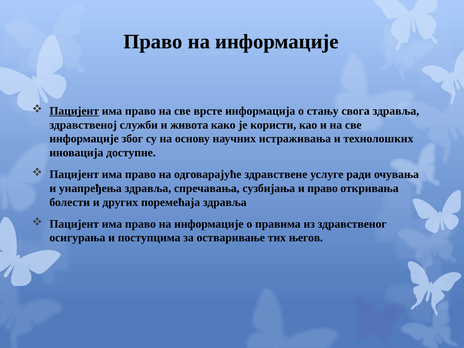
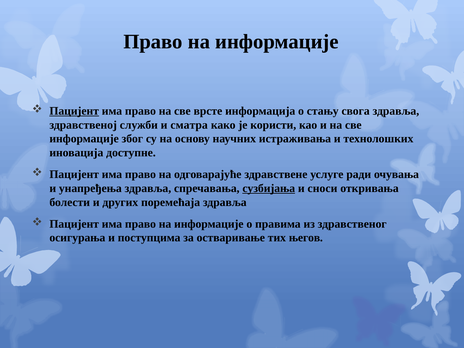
живота: живота -> сматра (189, 125)
сузбијања underline: none -> present (269, 188)
и право: право -> сноси (322, 188)
